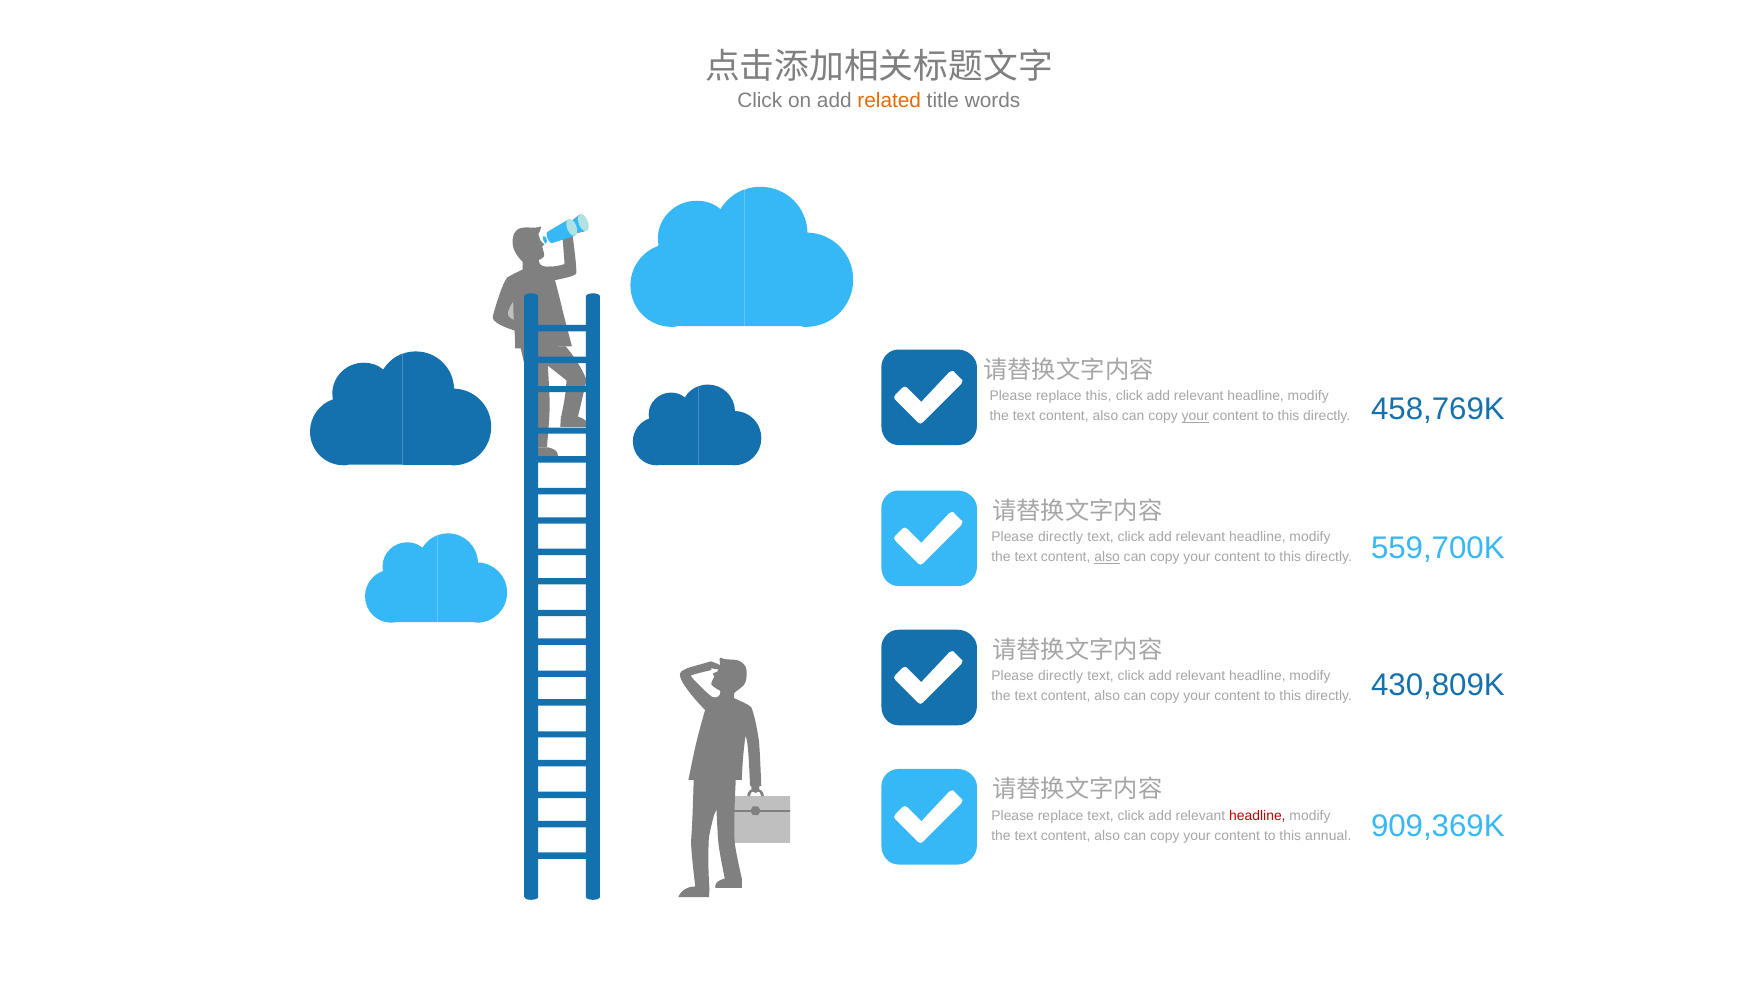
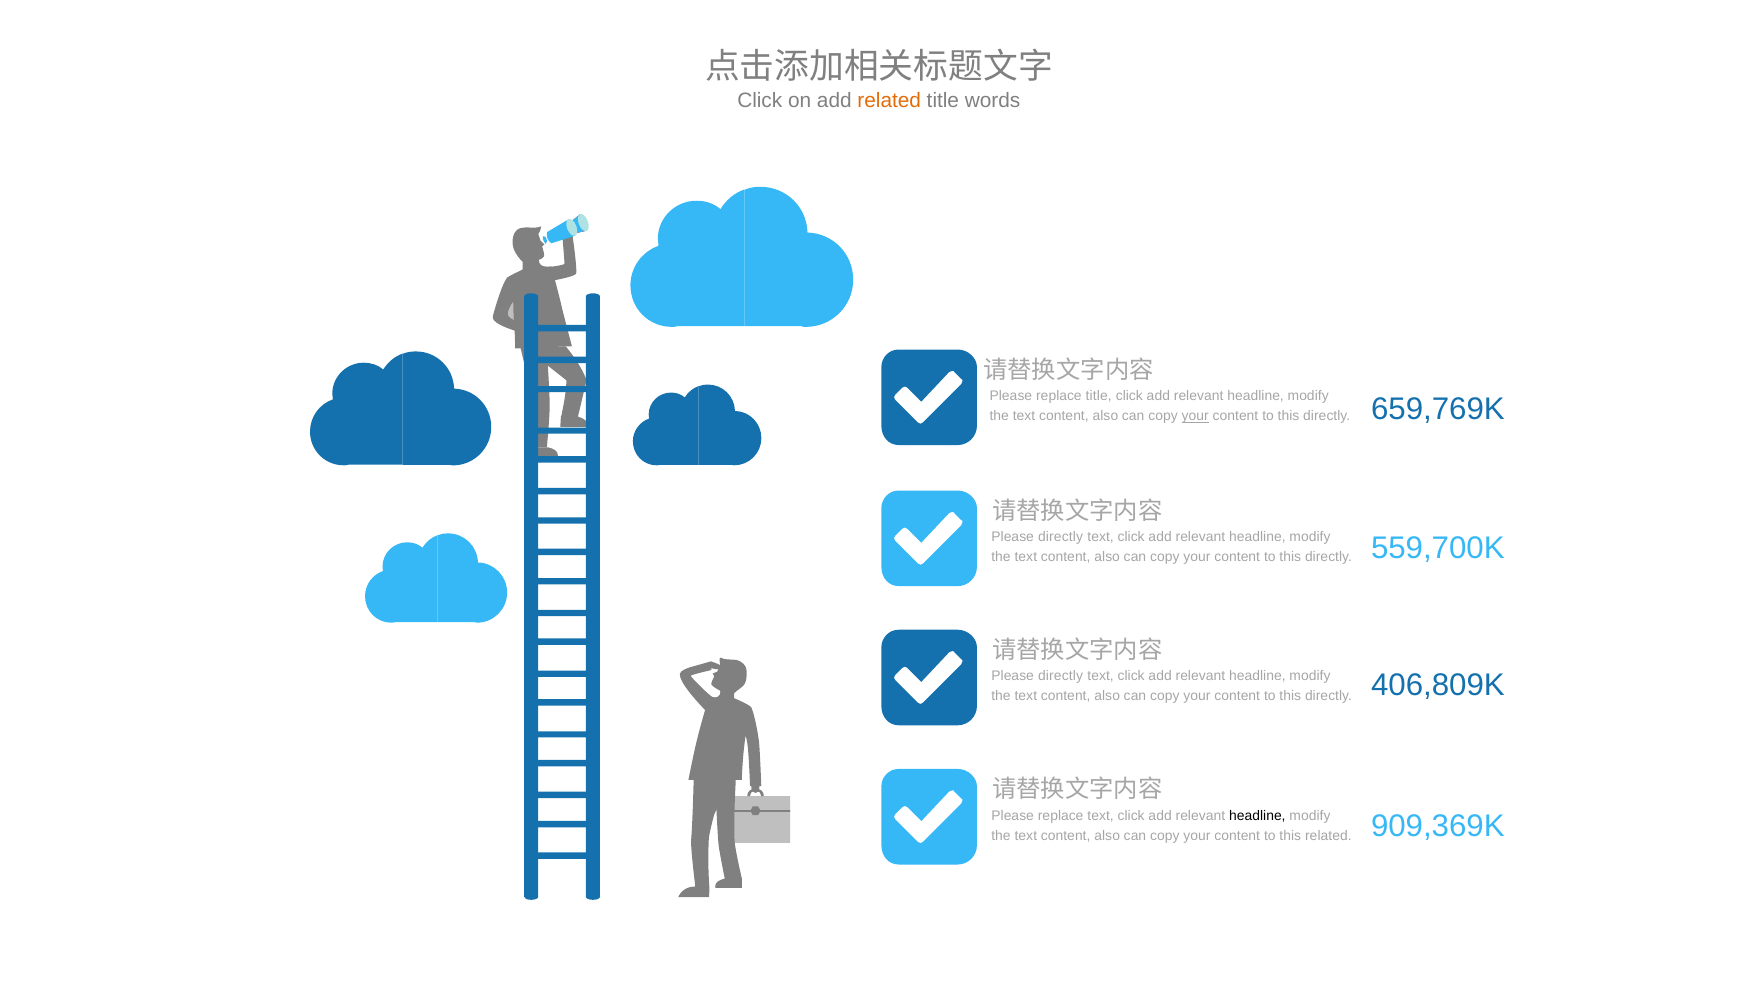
replace this: this -> title (1099, 396)
458,769K: 458,769K -> 659,769K (1438, 409)
also underline: present -> none (1107, 557)
430,809K: 430,809K -> 406,809K (1438, 685)
headline colour: red -> black (1257, 815)
this annual: annual -> related (1328, 835)
